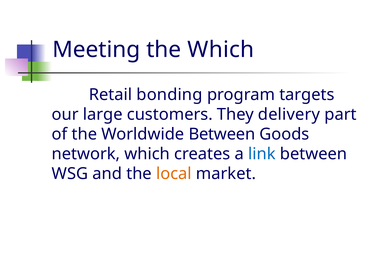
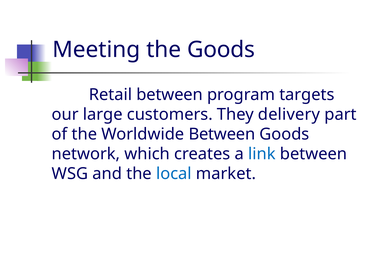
the Which: Which -> Goods (221, 50)
Retail bonding: bonding -> between (170, 95)
local colour: orange -> blue (174, 174)
